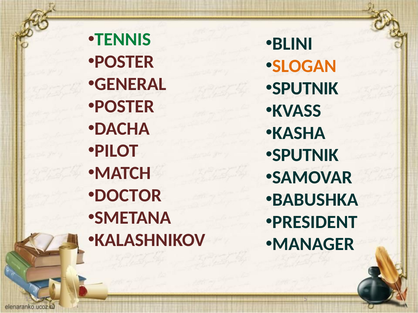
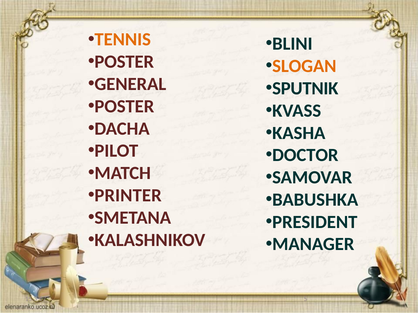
TENNIS colour: green -> orange (123, 40)
SPUTNIK: SPUTNIK -> DOCTOR (305, 155)
DOCTOR: DOCTOR -> PRINTER (128, 196)
